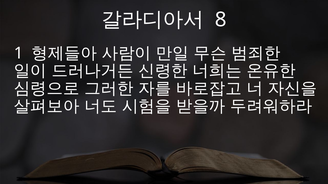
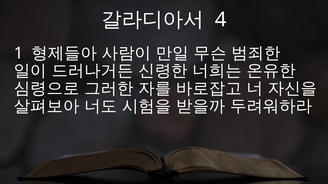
8: 8 -> 4 (221, 20)
